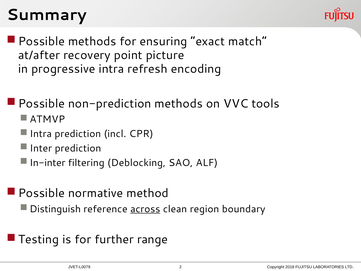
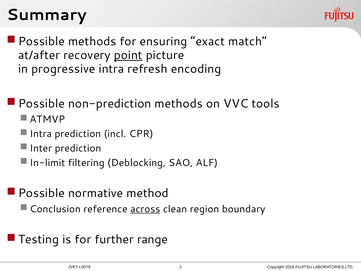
point underline: none -> present (128, 55)
In-inter: In-inter -> In-limit (47, 163)
Distinguish: Distinguish -> Conclusion (55, 209)
